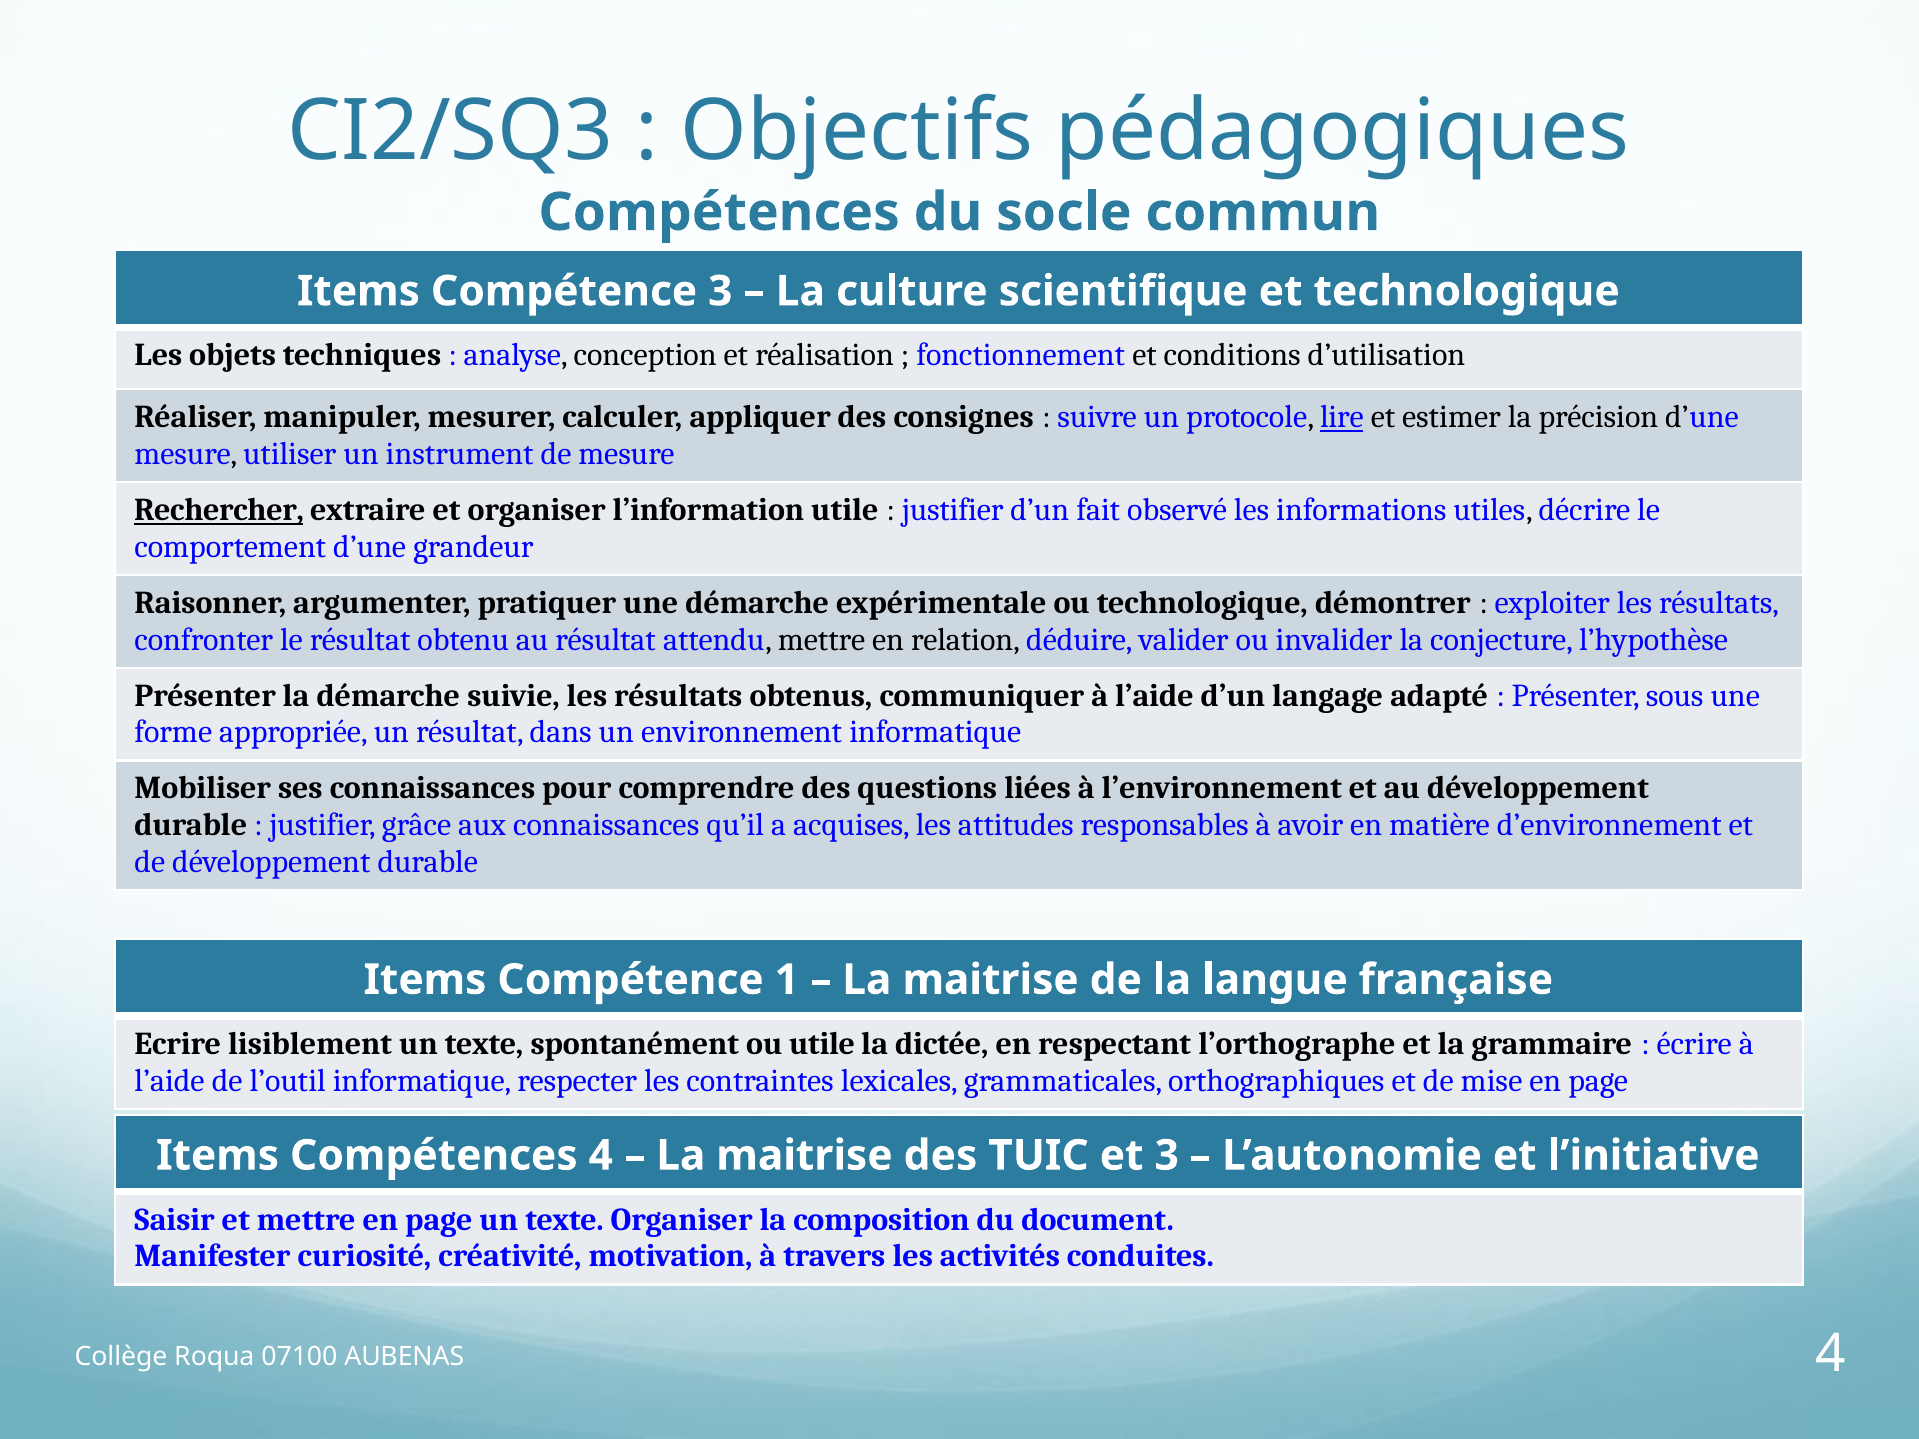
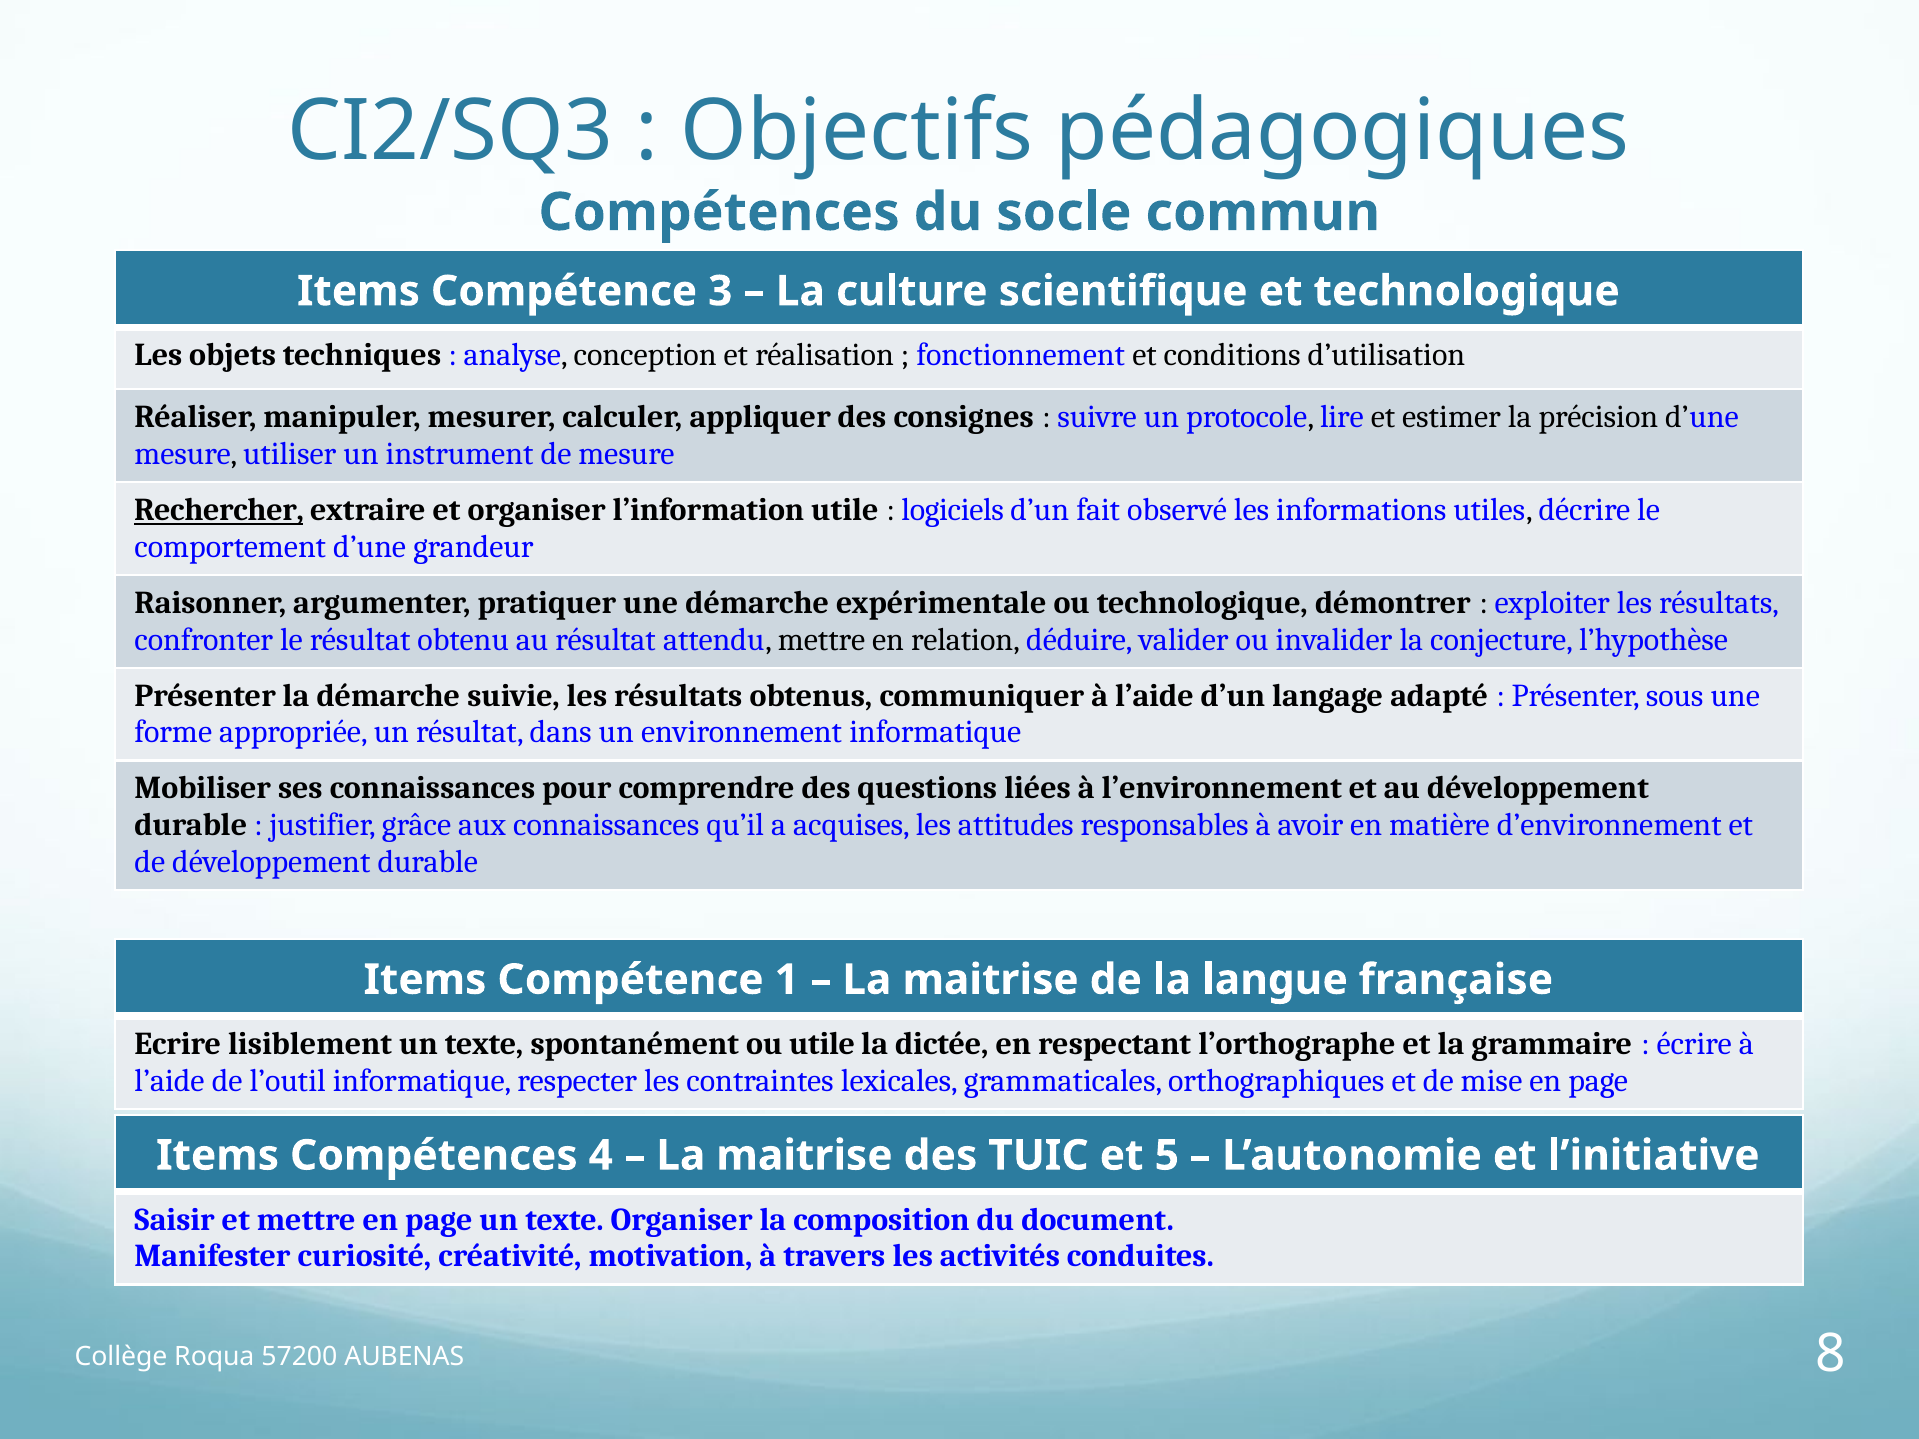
lire underline: present -> none (1342, 417)
justifier: justifier -> logiciels (953, 510)
et 3: 3 -> 5 (1167, 1156)
07100: 07100 -> 57200 (299, 1357)
AUBENAS 4: 4 -> 8 (1831, 1355)
